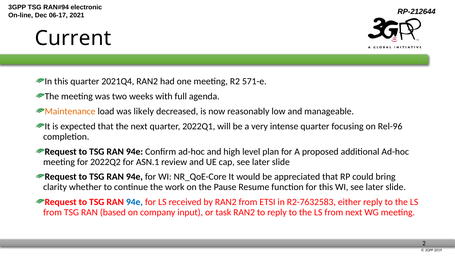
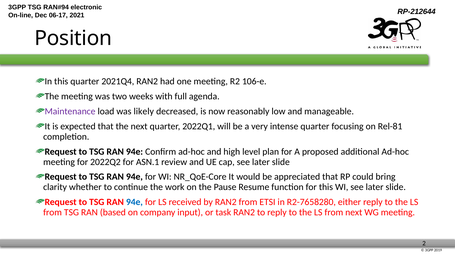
Current: Current -> Position (73, 38)
571-e: 571-e -> 106-e (254, 81)
Maintenance colour: orange -> purple (70, 111)
Rel-96: Rel-96 -> Rel-81 (390, 126)
R2-7632583: R2-7632583 -> R2-7658280 (311, 202)
